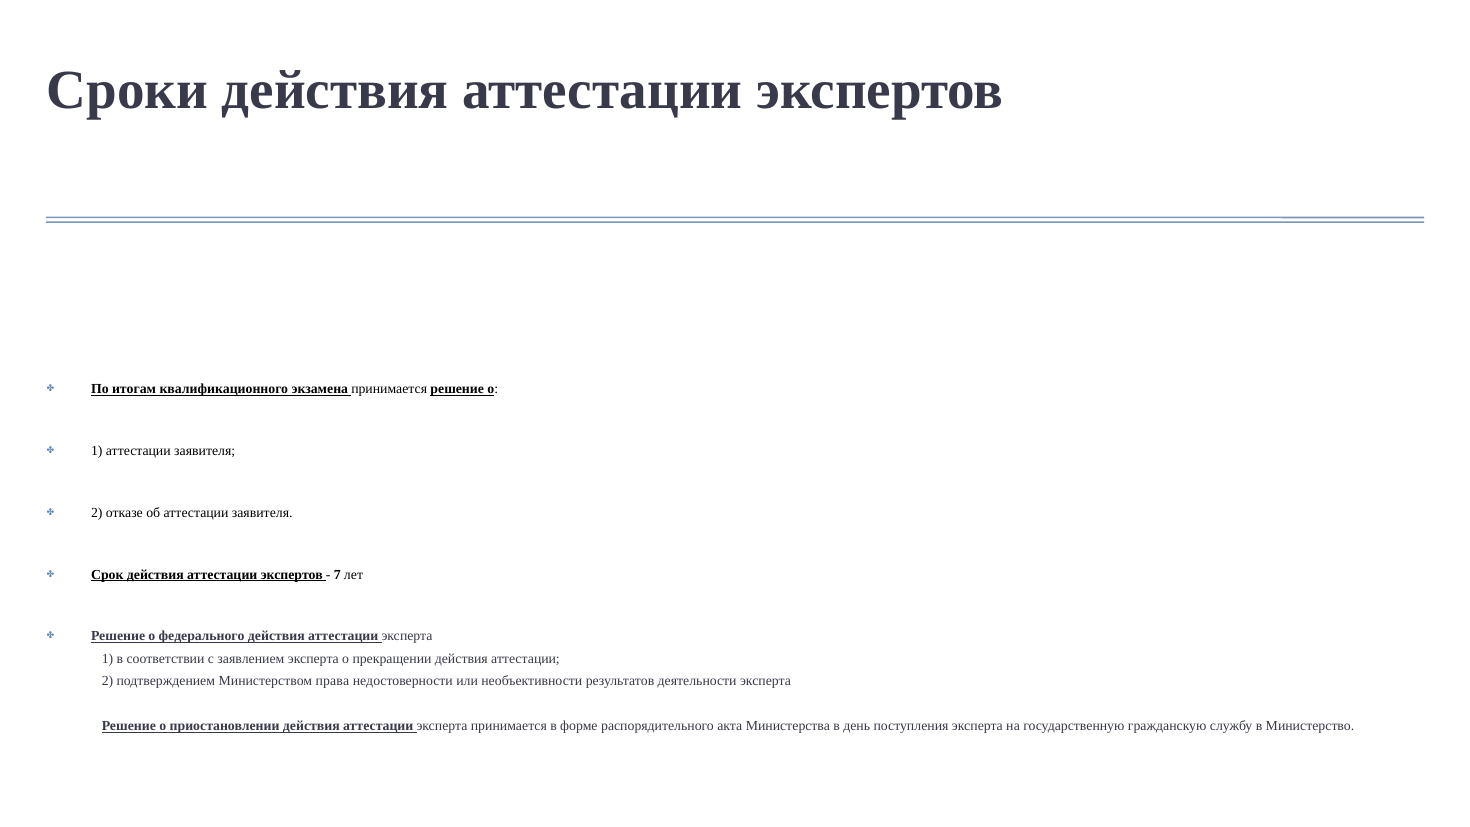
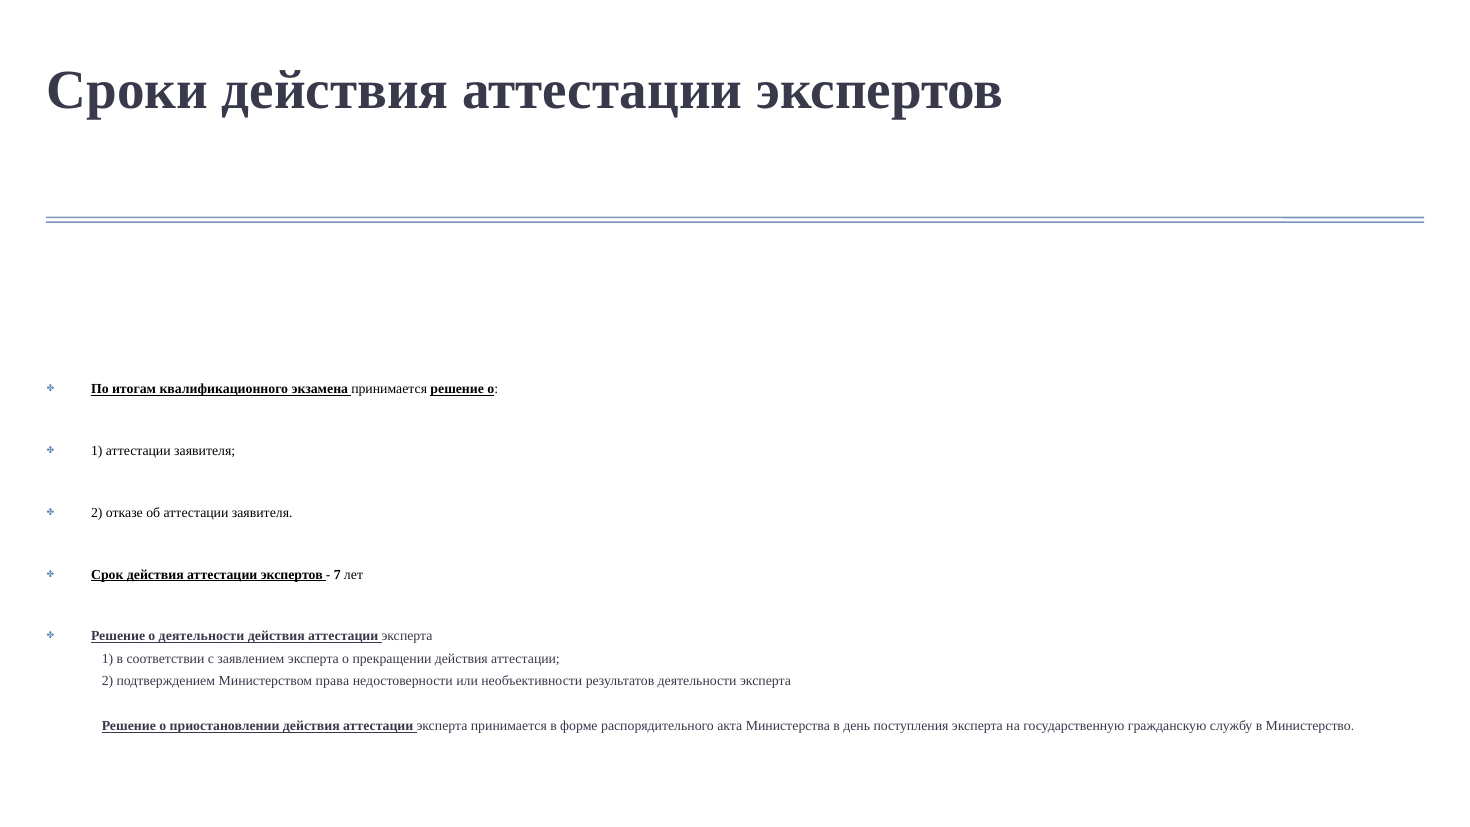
о федерального: федерального -> деятельности (202, 636)
